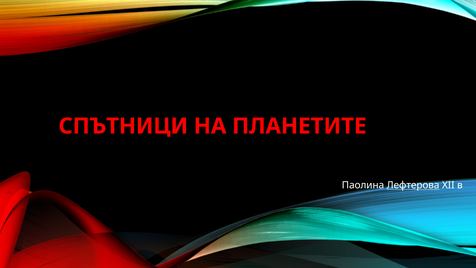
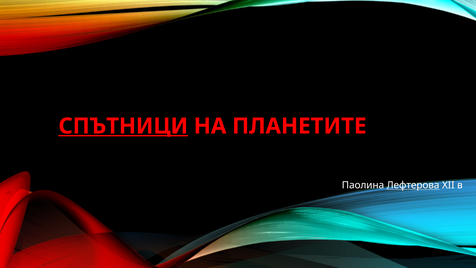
СПЪТНИЦИ underline: none -> present (123, 126)
